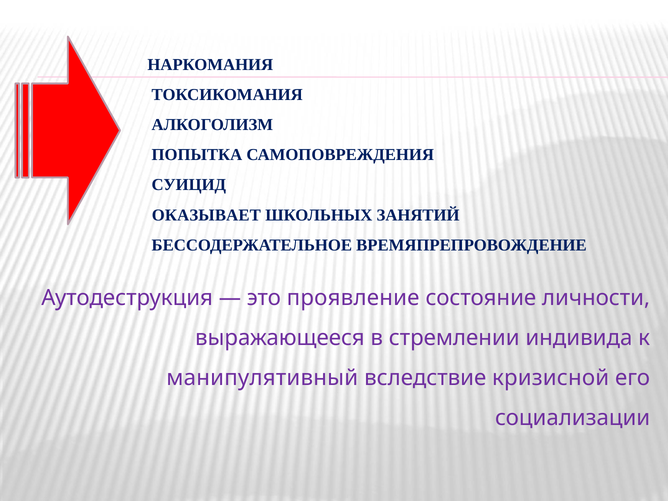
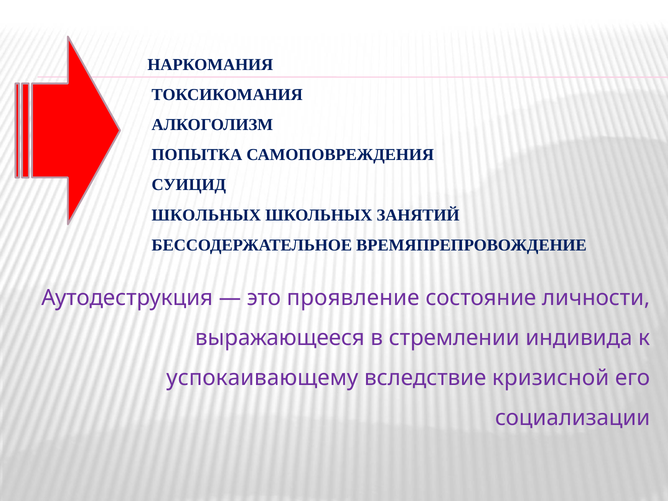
ОКАЗЫВАЕТ: ОКАЗЫВАЕТ -> ШКОЛЬНЫХ (206, 215)
манипулятивный: манипулятивный -> успокаивающему (262, 378)
